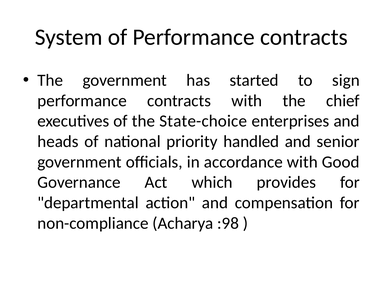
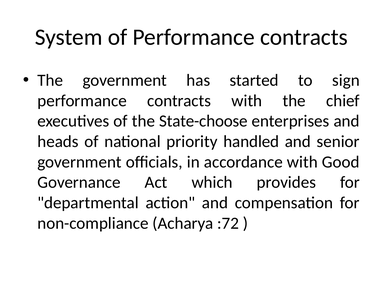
State-choice: State-choice -> State-choose (203, 121)
:98: :98 -> :72 (228, 223)
